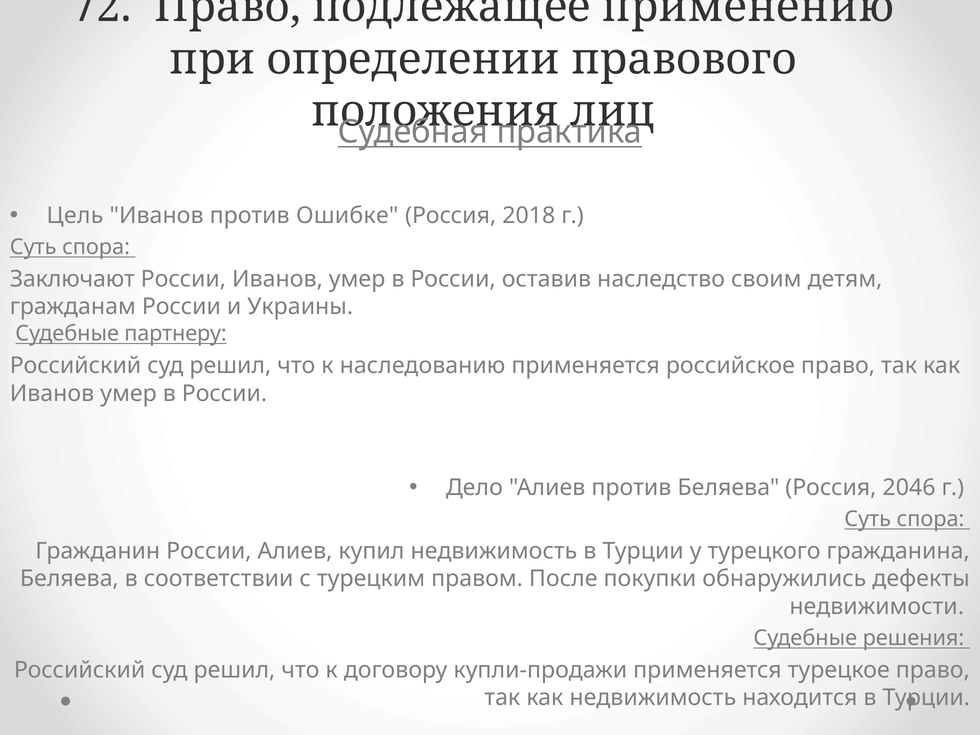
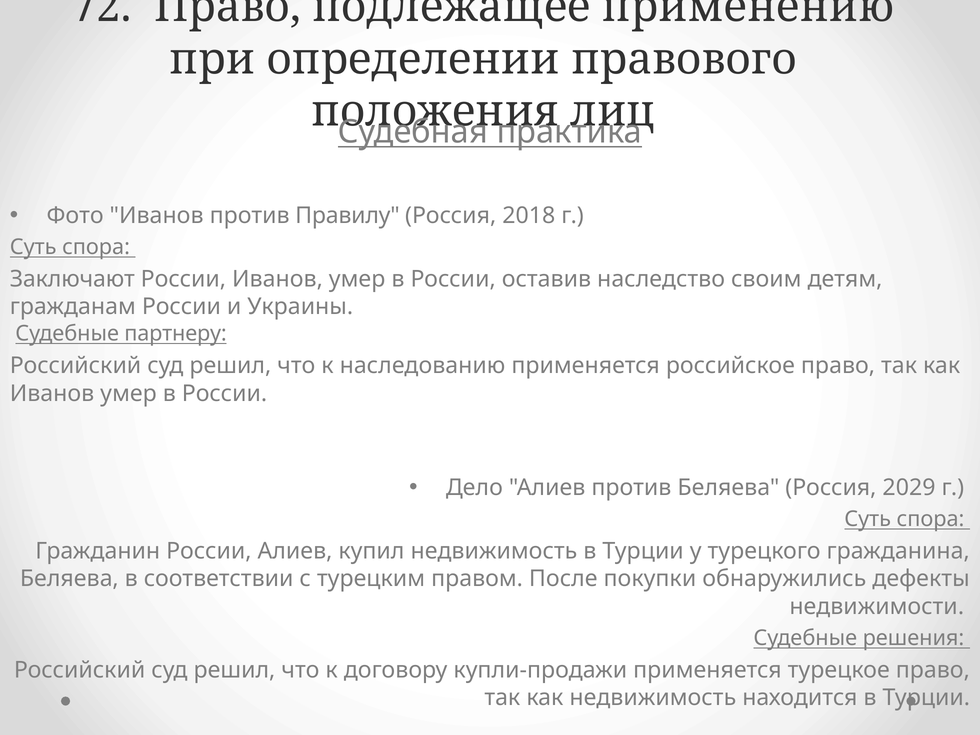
Цель: Цель -> Фото (75, 216)
Ошибке: Ошибке -> Правилу (347, 216)
2046: 2046 -> 2029 (909, 488)
